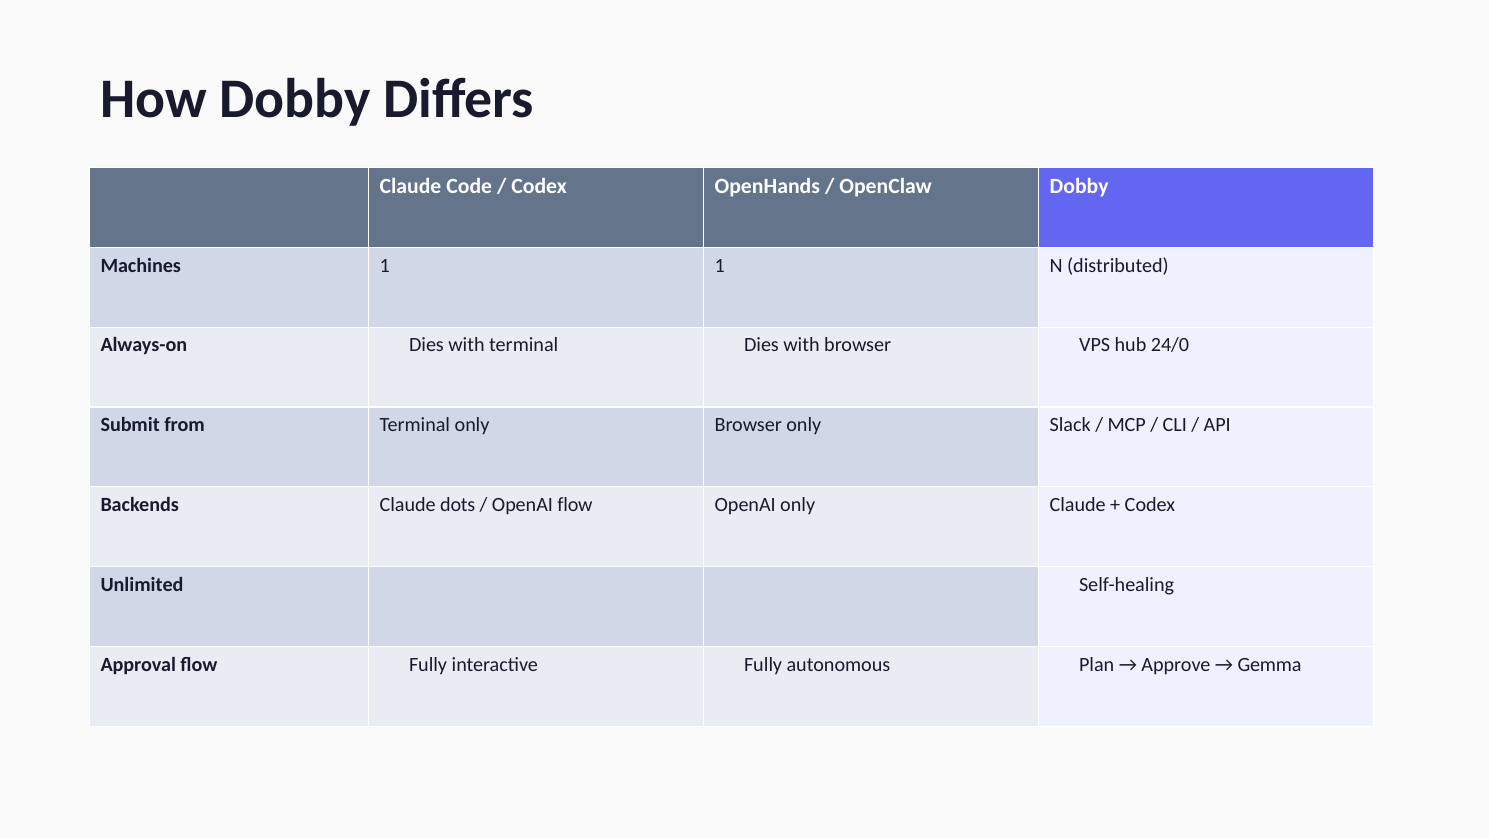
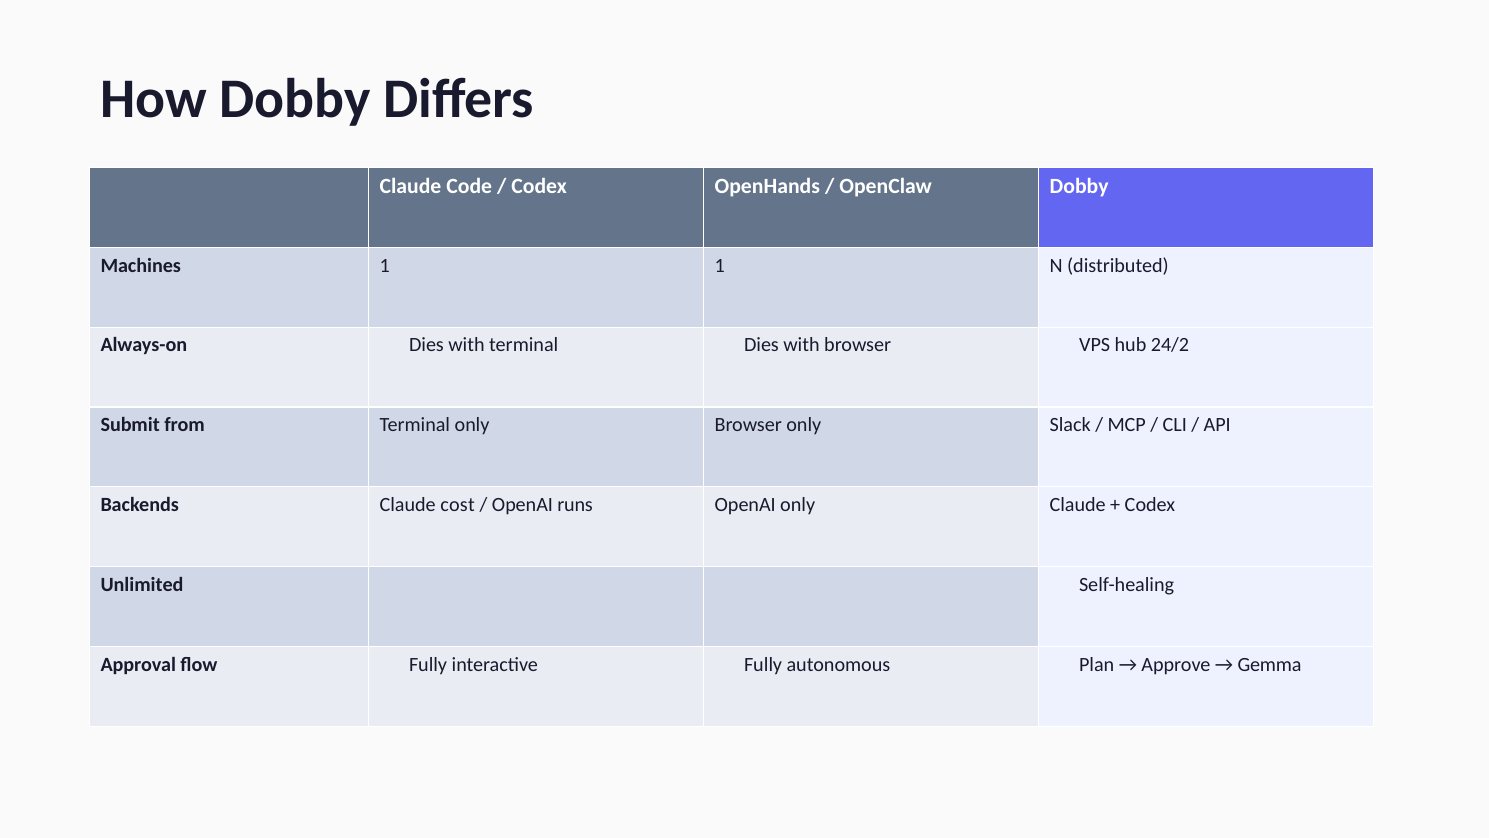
24/0: 24/0 -> 24/2 (1170, 345)
dots: dots -> cost (458, 505)
OpenAI flow: flow -> runs (575, 505)
